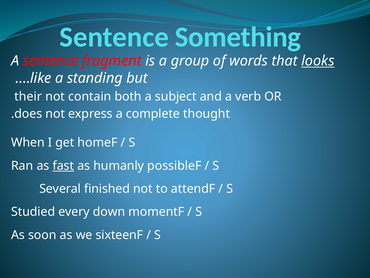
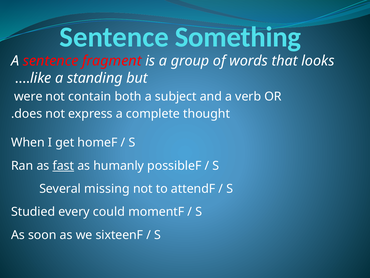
looks underline: present -> none (318, 61)
their: their -> were (28, 96)
finished: finished -> missing (107, 188)
down: down -> could (109, 212)
